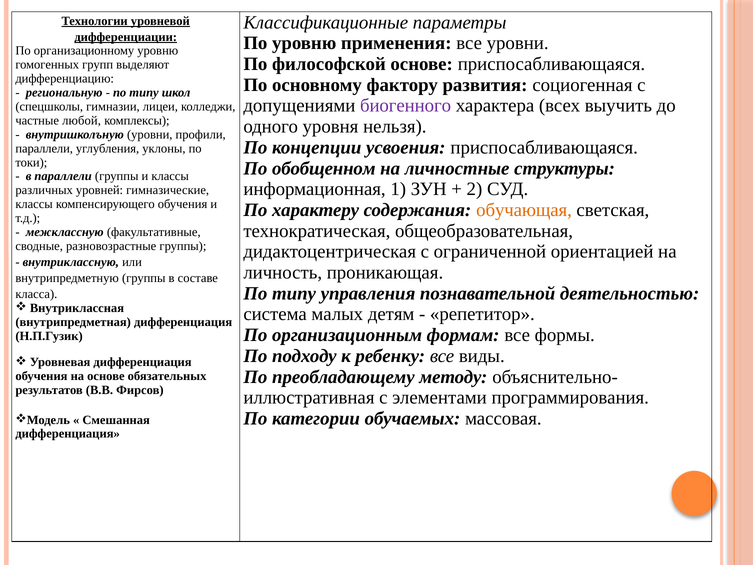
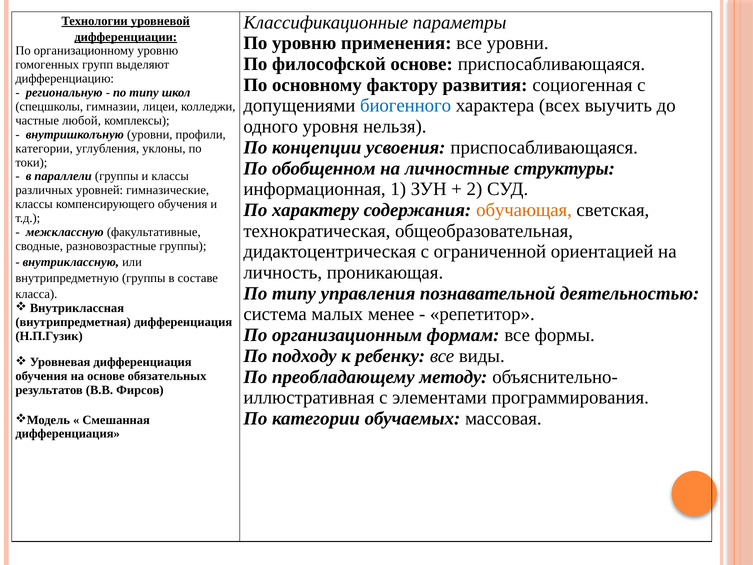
биогенного colour: purple -> blue (406, 106)
параллели: параллели -> категории (44, 148)
детям: детям -> менее (391, 314)
